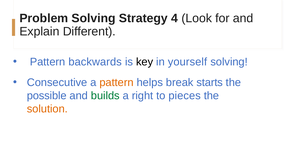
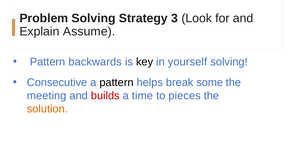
4: 4 -> 3 (175, 18)
Different: Different -> Assume (89, 31)
pattern colour: orange -> black (117, 82)
starts: starts -> some (210, 82)
possible: possible -> meeting (47, 96)
builds colour: green -> red (105, 96)
right: right -> time (142, 96)
